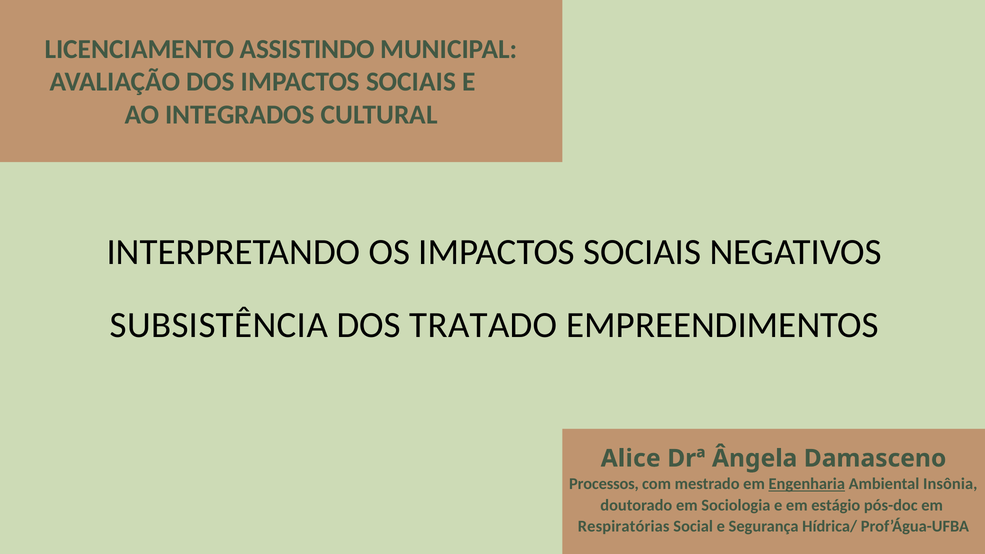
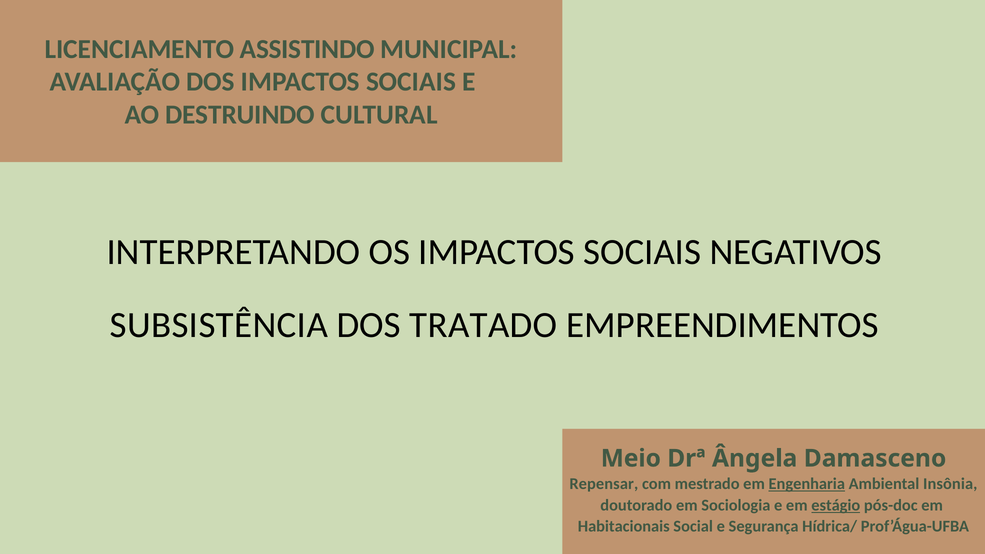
INTEGRADOS: INTEGRADOS -> DESTRUINDO (240, 115)
Alice: Alice -> Meio (631, 458)
Processos: Processos -> Repensar (604, 484)
estágio underline: none -> present (836, 505)
Respiratórias: Respiratórias -> Habitacionais (624, 527)
